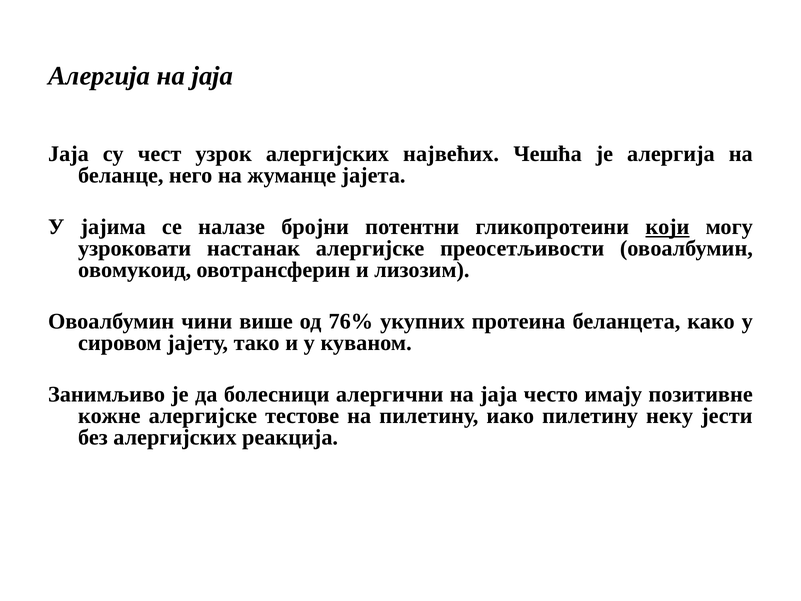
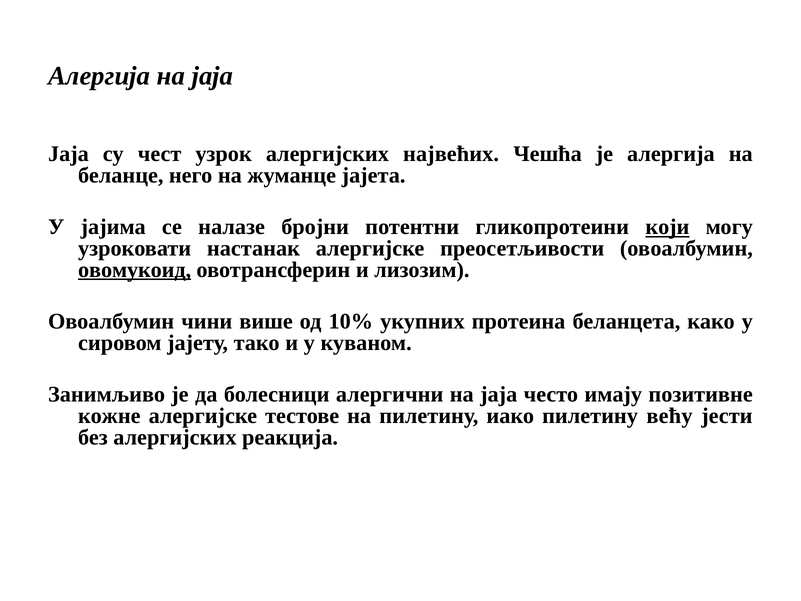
овомукоид underline: none -> present (135, 270)
76%: 76% -> 10% (351, 321)
неку: неку -> већу (670, 416)
